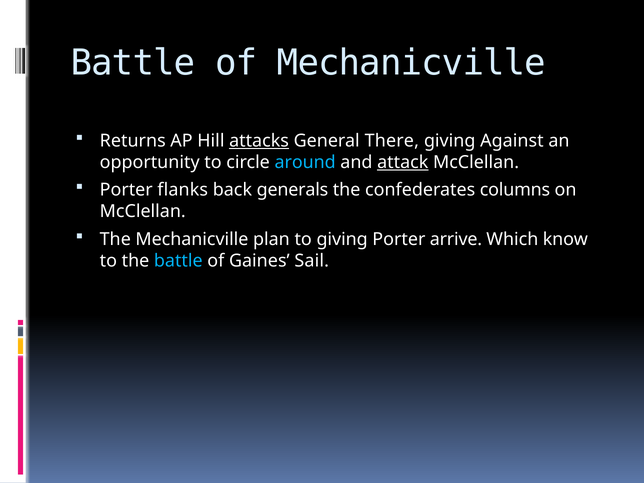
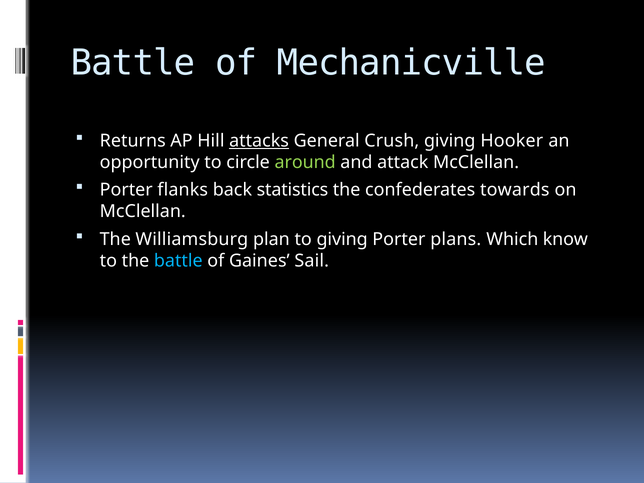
There: There -> Crush (392, 141)
Against: Against -> Hooker (512, 141)
around colour: light blue -> light green (305, 162)
attack underline: present -> none (403, 162)
generals: generals -> statistics (292, 190)
columns: columns -> towards (515, 190)
The Mechanicville: Mechanicville -> Williamsburg (192, 239)
arrive: arrive -> plans (456, 239)
